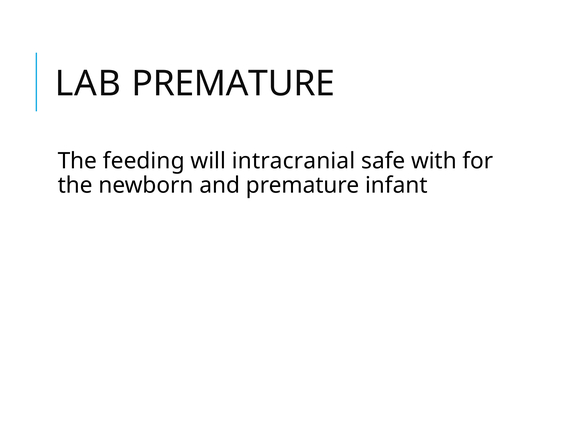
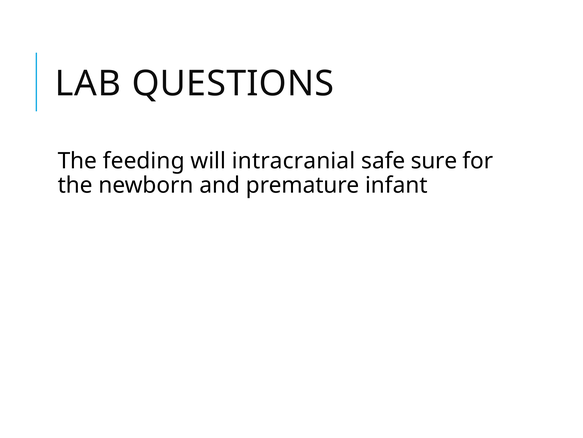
LAB PREMATURE: PREMATURE -> QUESTIONS (233, 84)
with: with -> sure (434, 161)
